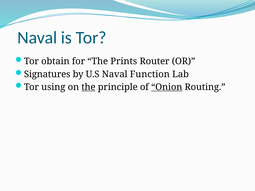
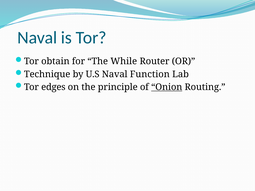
Prints: Prints -> While (124, 61)
Signatures: Signatures -> Technique (47, 74)
using: using -> edges (53, 87)
the underline: present -> none (88, 87)
